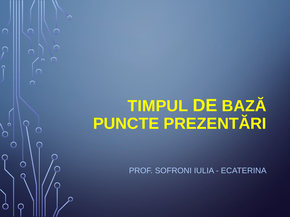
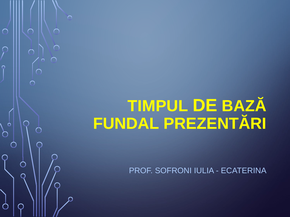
PUNCTE: PUNCTE -> FUNDAL (126, 124)
